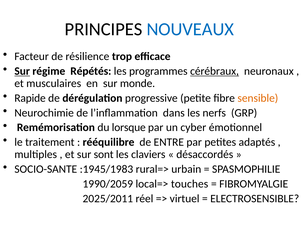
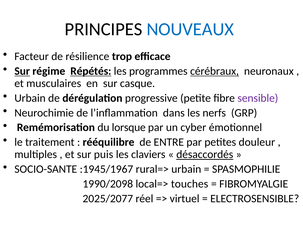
Répétés underline: none -> present (91, 71)
monde: monde -> casque (137, 83)
Rapide: Rapide -> Urbain (30, 98)
sensible colour: orange -> purple (258, 98)
adaptés: adaptés -> douleur (257, 142)
sont: sont -> puis (104, 155)
désaccordés underline: none -> present (205, 155)
:1945/1983: :1945/1983 -> :1945/1967 (106, 169)
1990/2059: 1990/2059 -> 1990/2098 (108, 184)
2025/2011: 2025/2011 -> 2025/2077 (108, 199)
